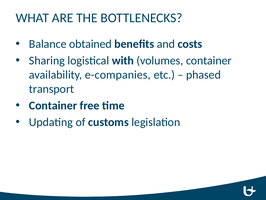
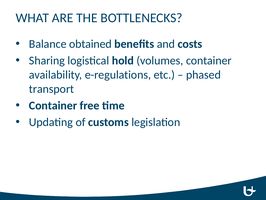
with: with -> hold (123, 60)
e-companies: e-companies -> e-regulations (118, 75)
